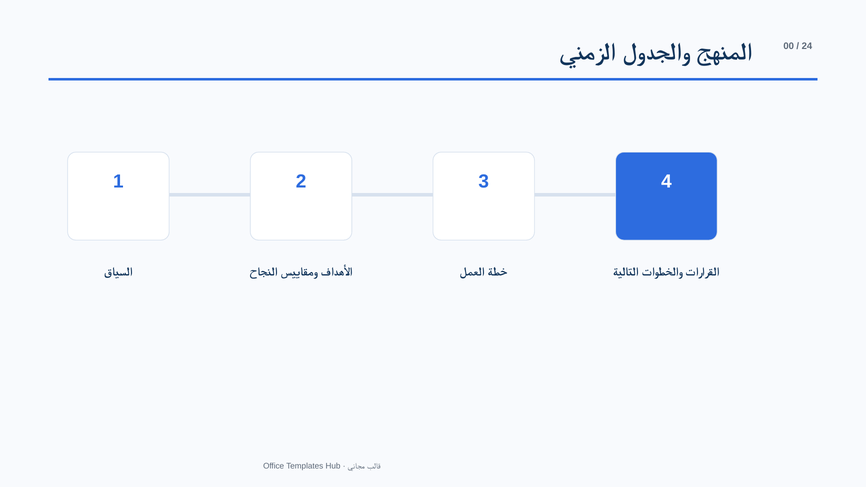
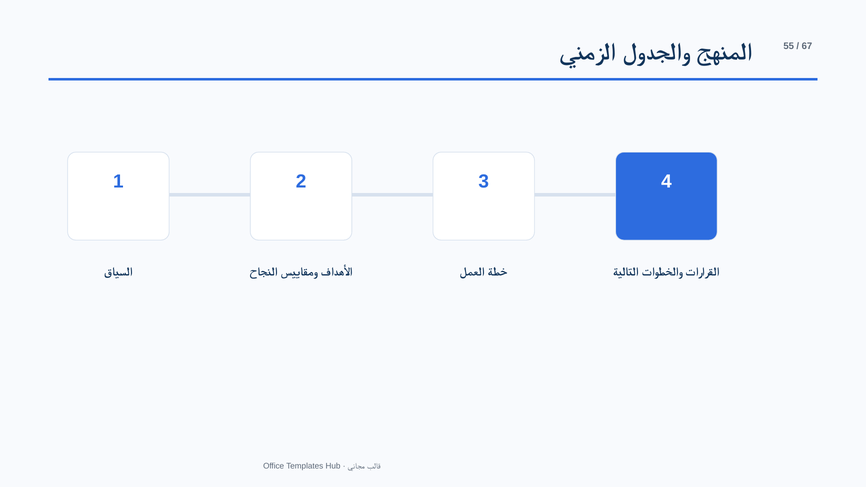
00: 00 -> 55 (789, 46)
24: 24 -> 67 (807, 46)
